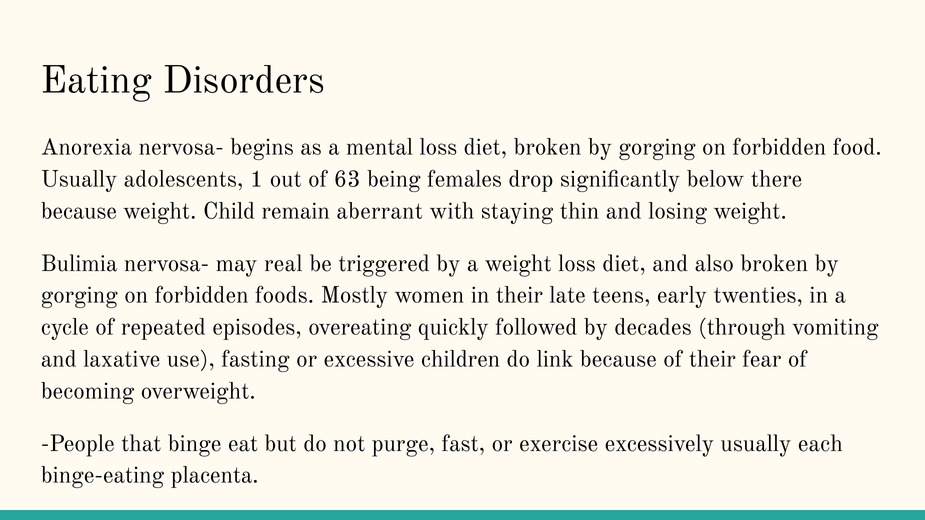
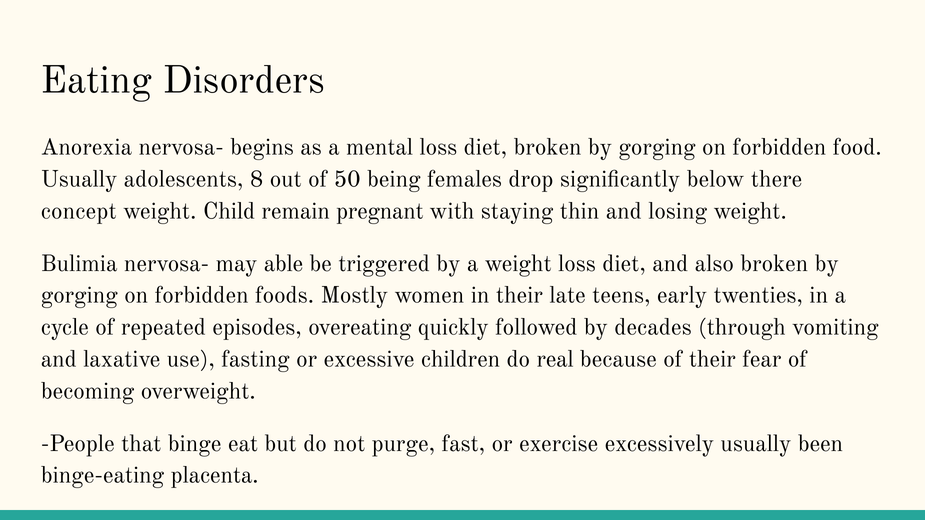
1: 1 -> 8 (257, 179)
63: 63 -> 50 (347, 179)
because: because -> concept (79, 211)
aberrant: aberrant -> pregnant (380, 211)
real: real -> able (284, 264)
link: link -> real (555, 359)
each: each -> been (820, 444)
